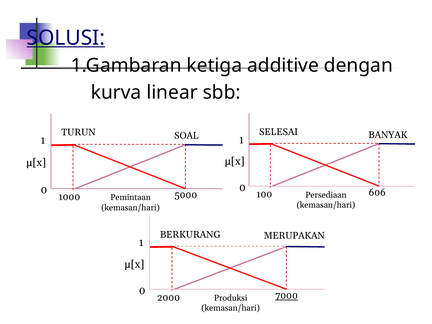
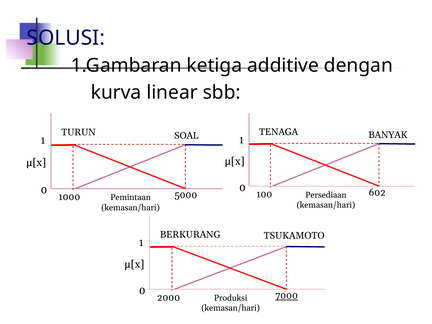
SOLUSI underline: present -> none (66, 38)
SELESAI: SELESAI -> TENAGA (279, 132)
606: 606 -> 602 (377, 193)
MERUPAKAN: MERUPAKAN -> TSUKAMOTO (294, 236)
